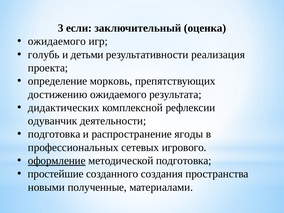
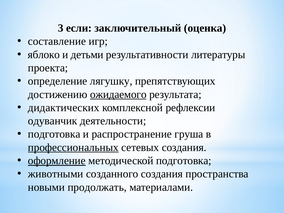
ожидаемого: ожидаемого -> составление (57, 41)
голубь: голубь -> яблоко (44, 55)
реализация: реализация -> литературы (218, 55)
морковь: морковь -> лягушку (111, 81)
ожидаемого underline: none -> present (118, 94)
ягоды: ягоды -> груша (189, 134)
профессиональных underline: none -> present (73, 147)
сетевых игрового: игрового -> создания (184, 147)
простейшие: простейшие -> животными (56, 174)
полученные: полученные -> продолжать (97, 187)
